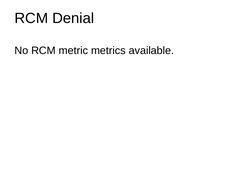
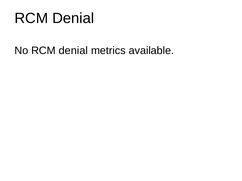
No RCM metric: metric -> denial (73, 51)
